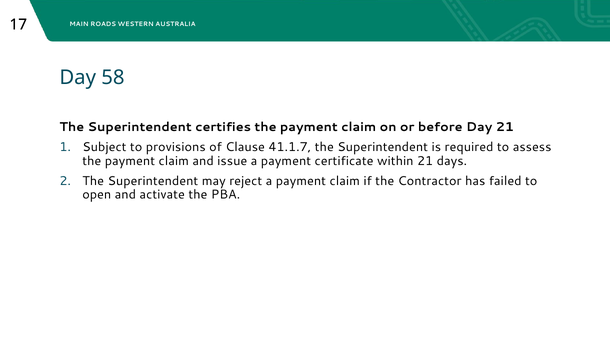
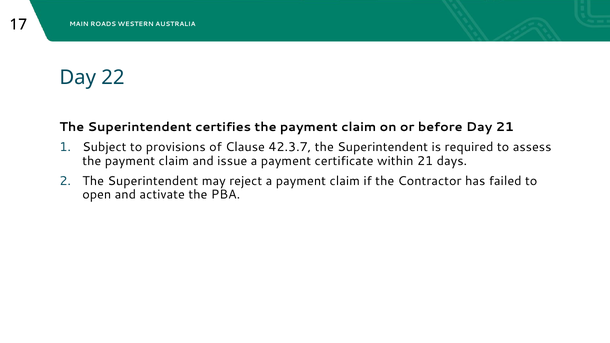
58: 58 -> 22 (113, 78)
41.1.7: 41.1.7 -> 42.3.7 (290, 147)
